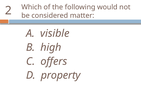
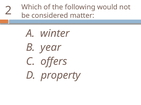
visible: visible -> winter (55, 34)
high: high -> year (51, 48)
